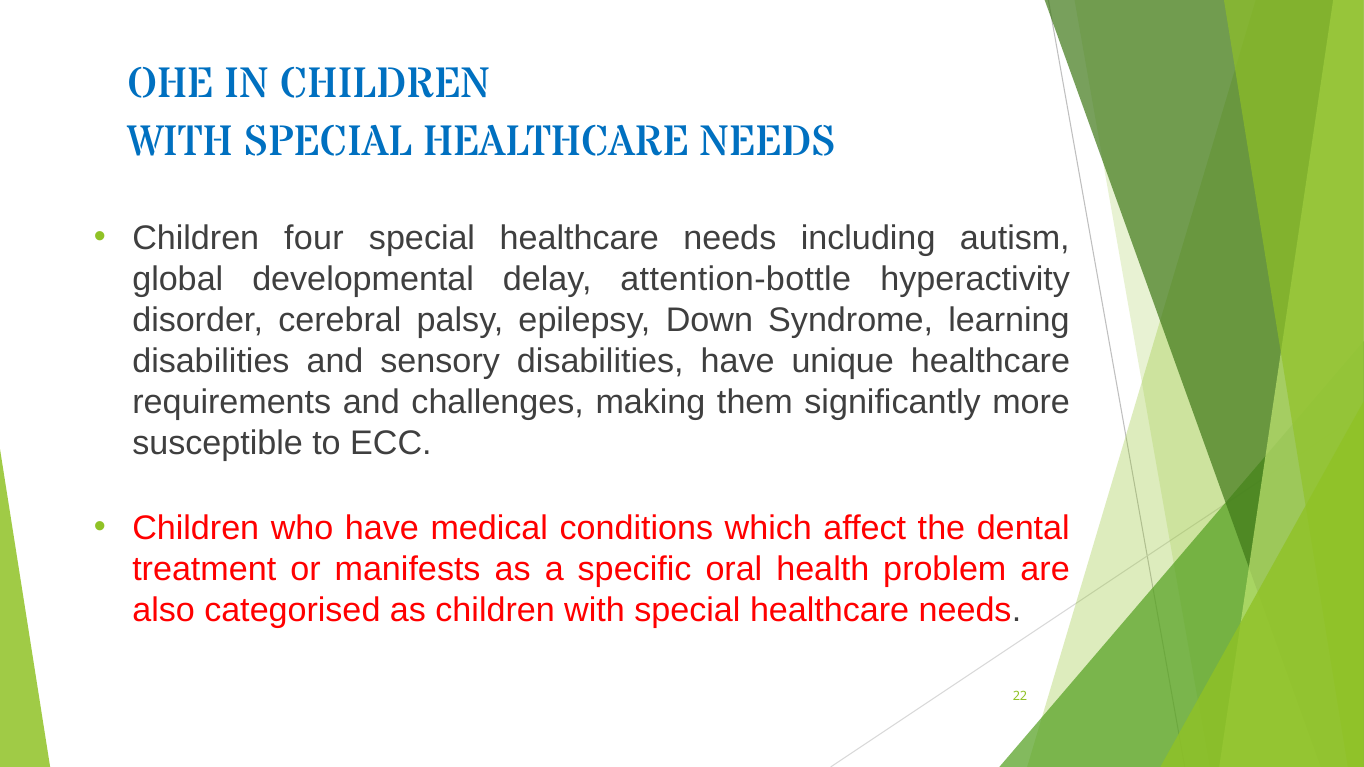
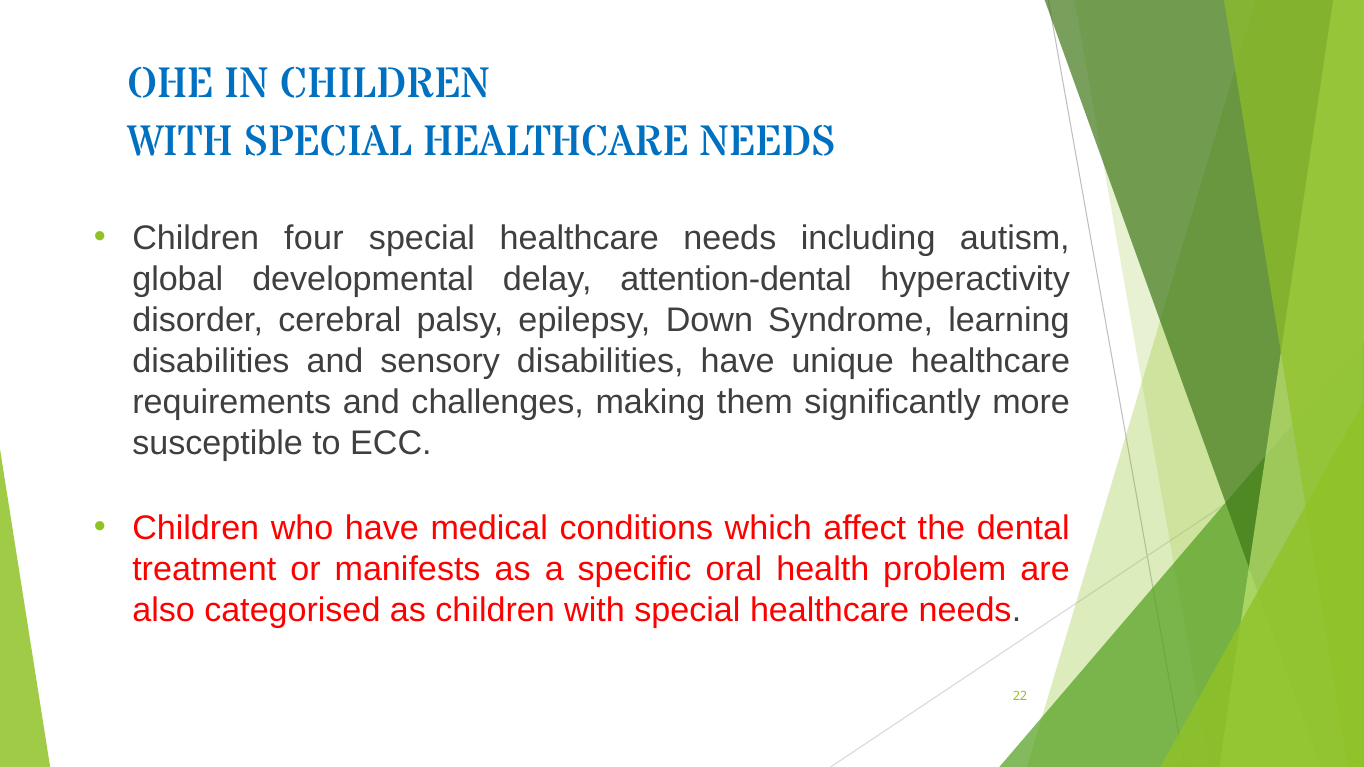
attention-bottle: attention-bottle -> attention-dental (736, 279)
